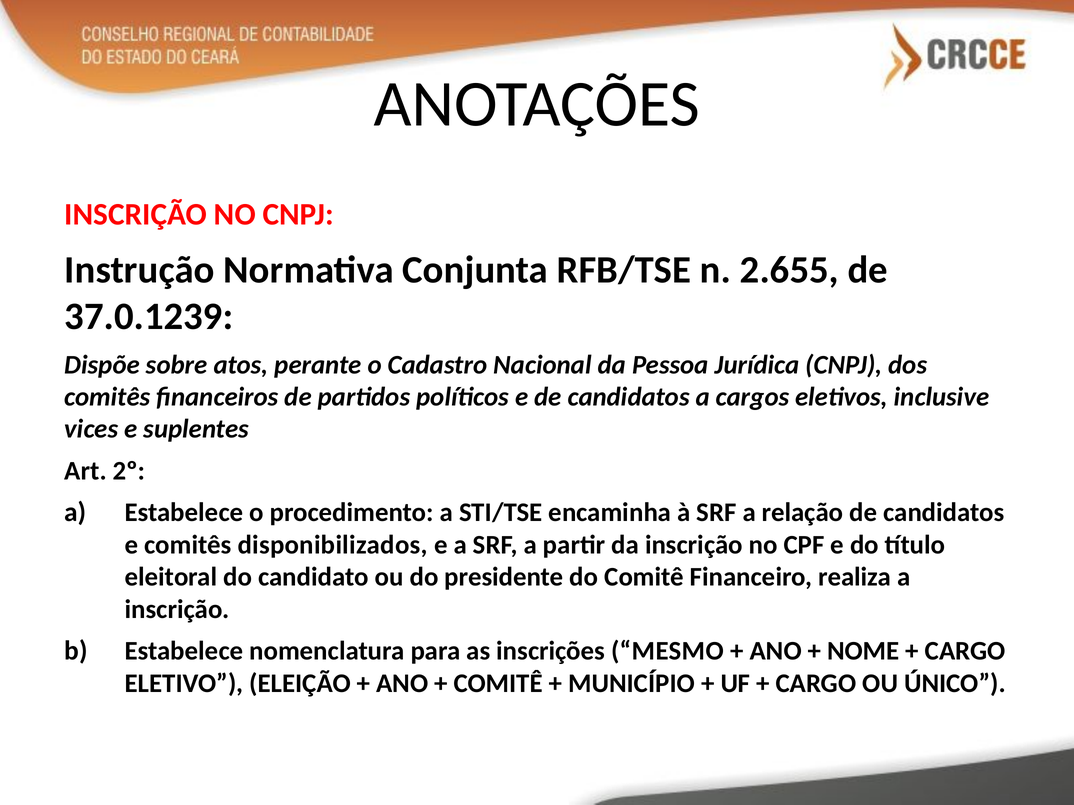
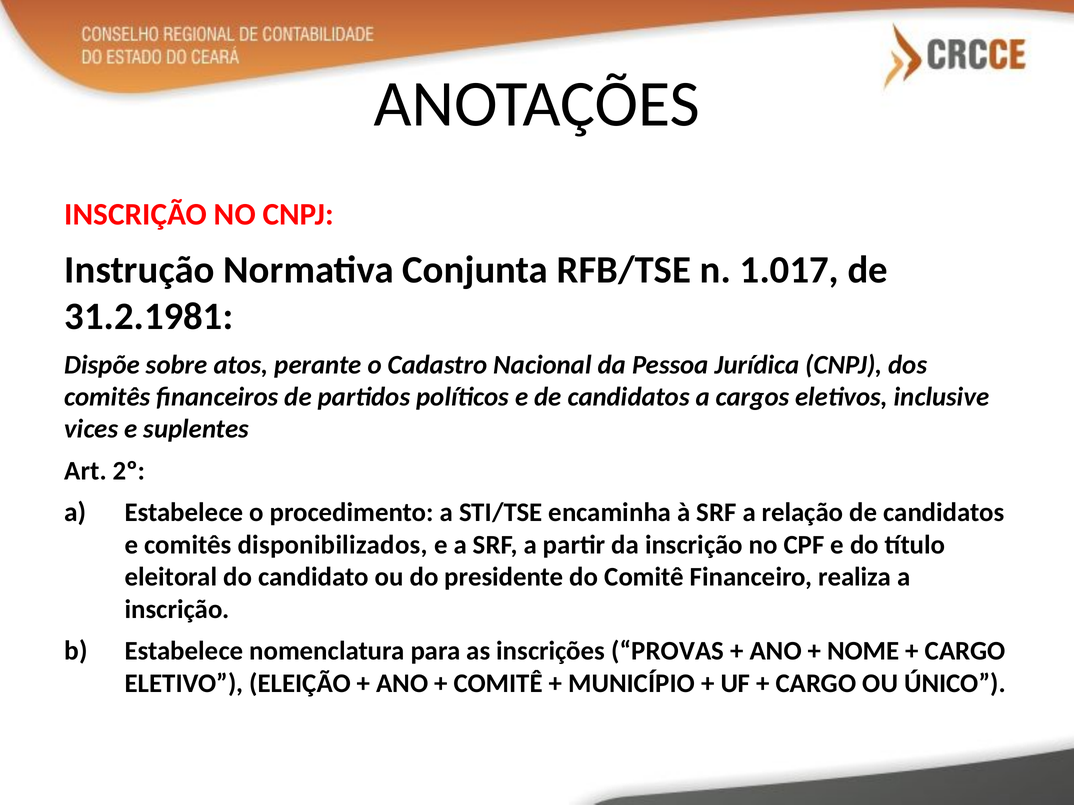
2.655: 2.655 -> 1.017 (789, 270)
37.0.1239: 37.0.1239 -> 31.2.1981 (149, 317)
MESMO: MESMO -> PROVAS (668, 651)
